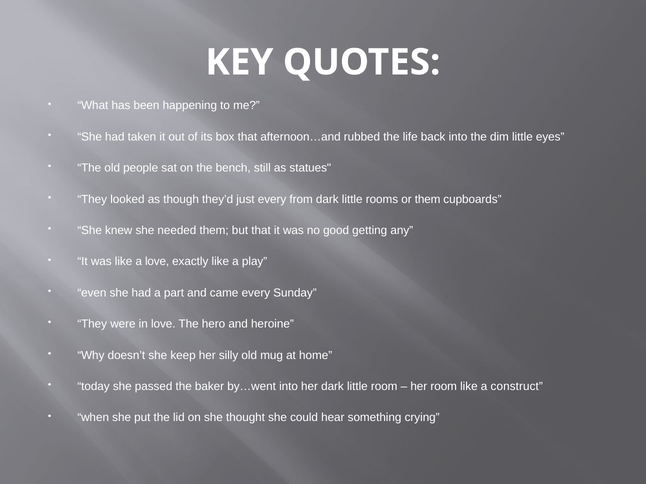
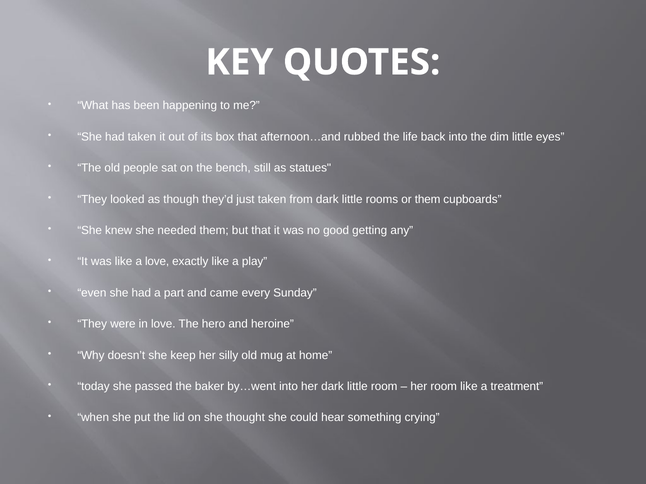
just every: every -> taken (272, 199)
construct: construct -> treatment (517, 387)
